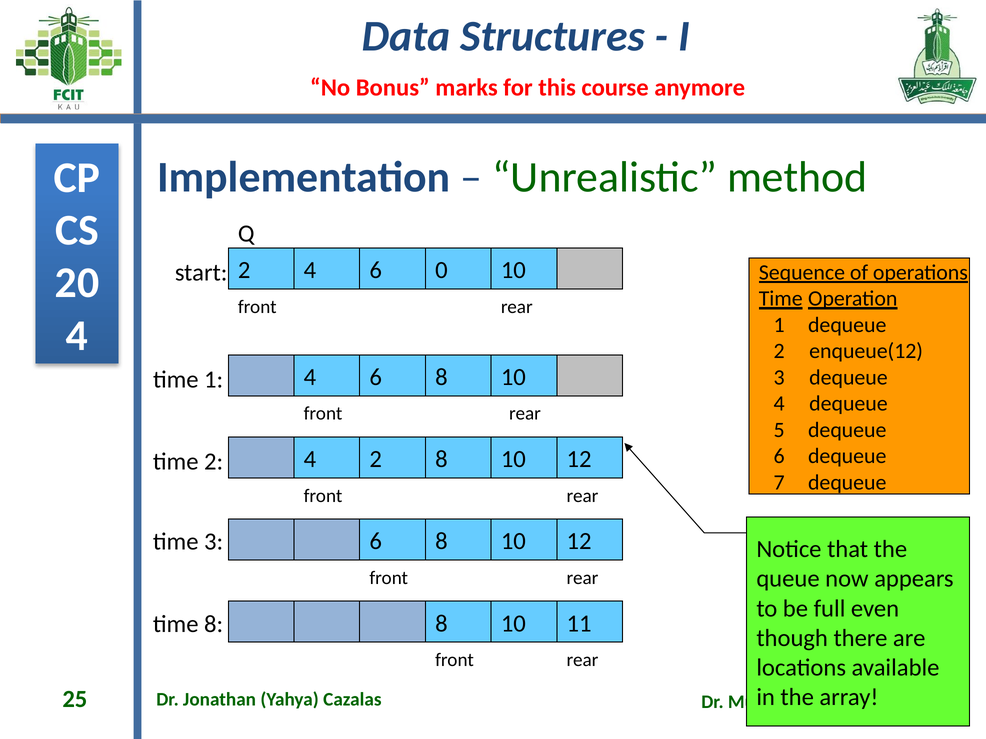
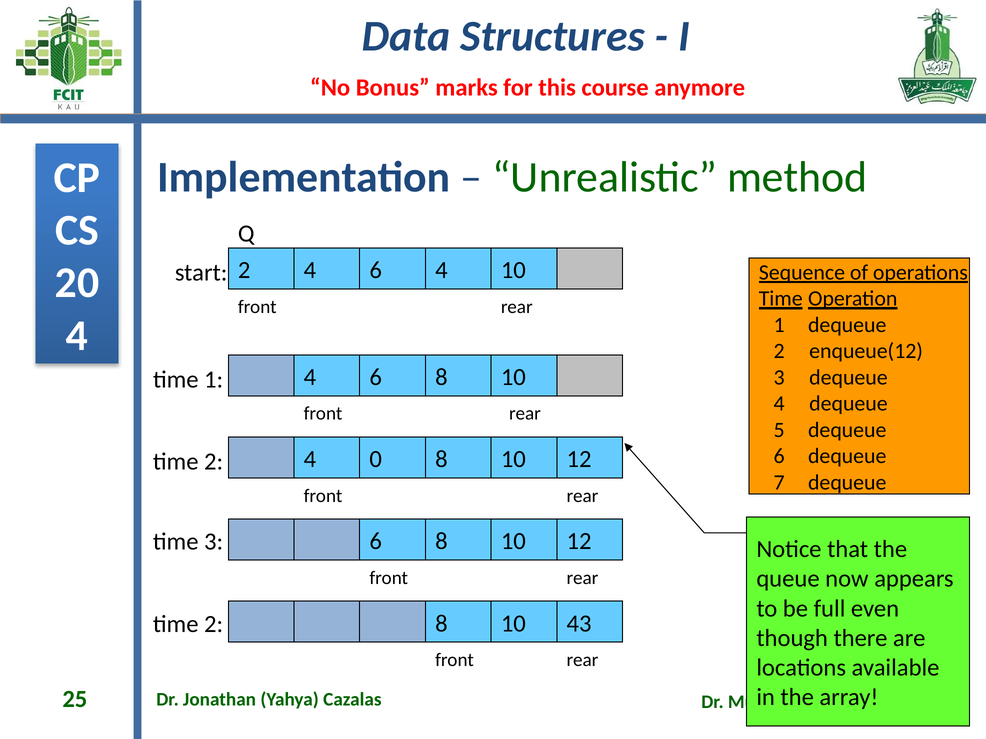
6 0: 0 -> 4 (441, 271)
4 2: 2 -> 0 (376, 460)
11: 11 -> 43 (579, 624)
8: 8 -> 2 (214, 624)
